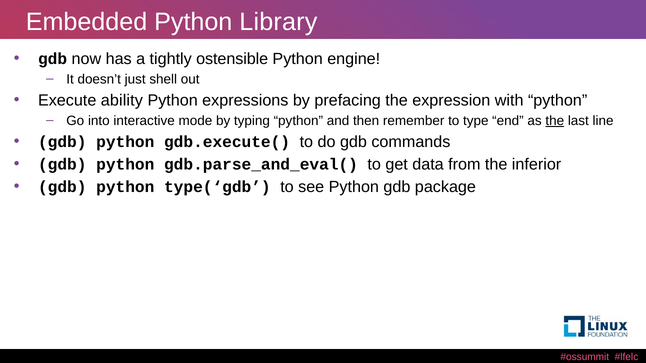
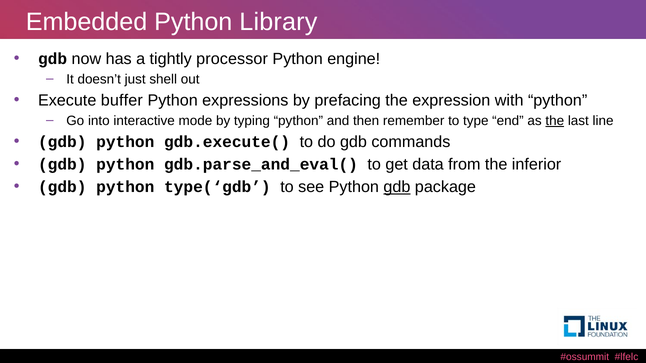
ostensible: ostensible -> processor (232, 59)
ability: ability -> buffer (122, 100)
gdb underline: none -> present (397, 187)
